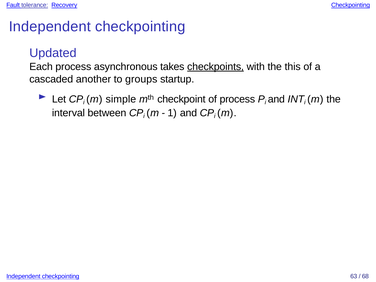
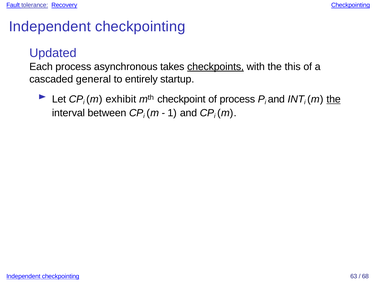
another: another -> general (93, 79)
groups: groups -> entirely (141, 79)
simple: simple -> exhibit (121, 99)
the underline: none -> present (334, 99)
